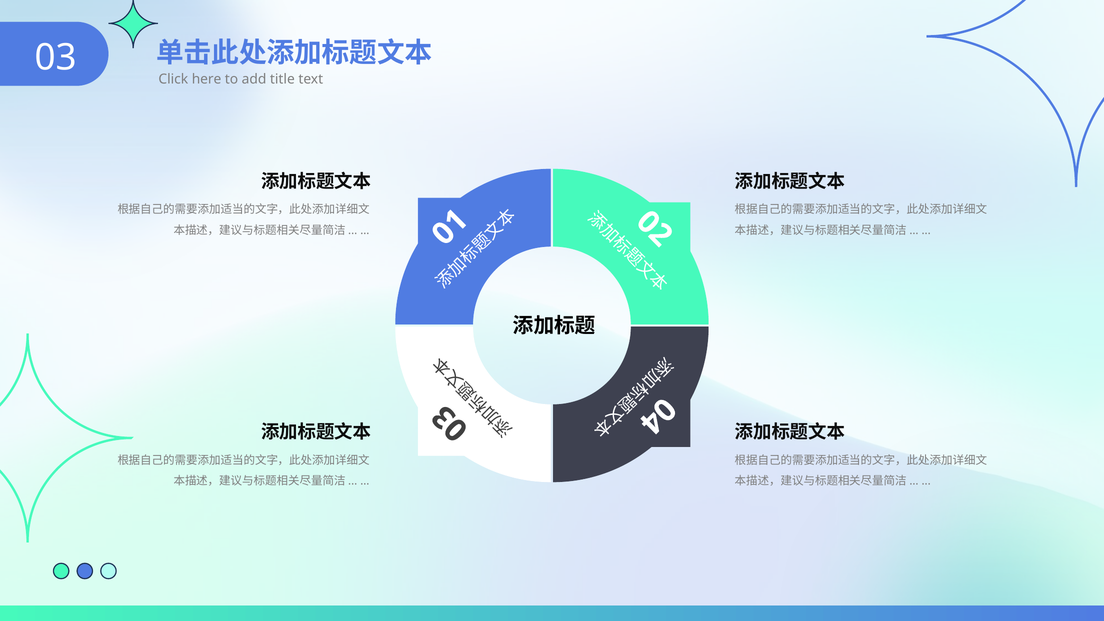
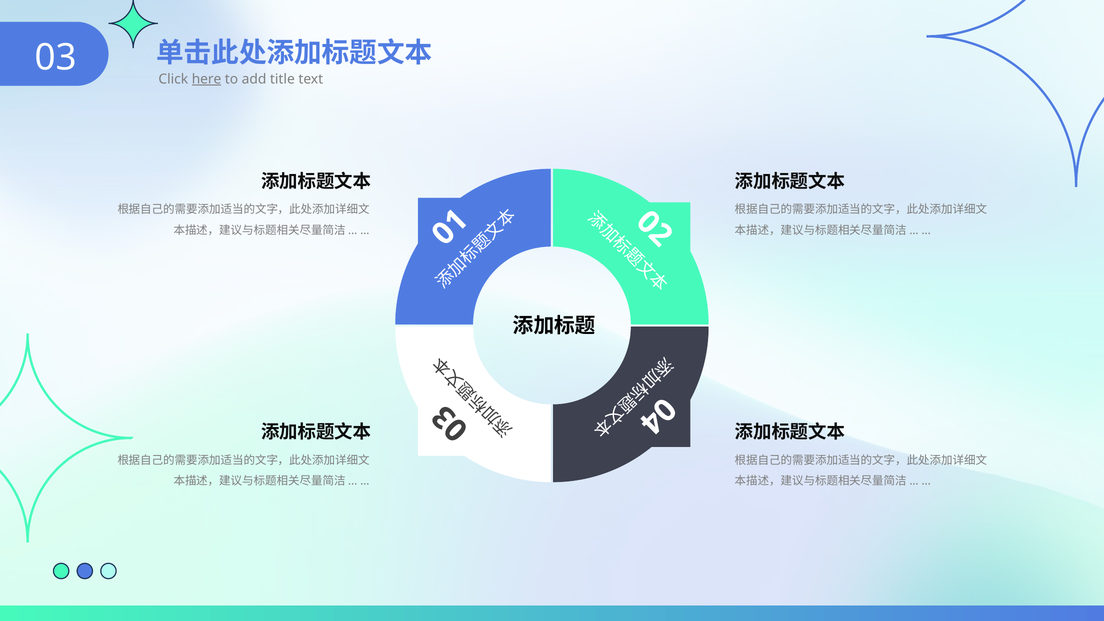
here underline: none -> present (207, 79)
